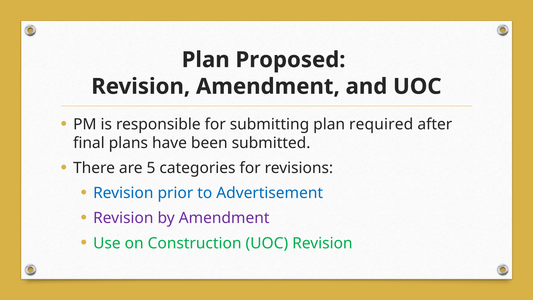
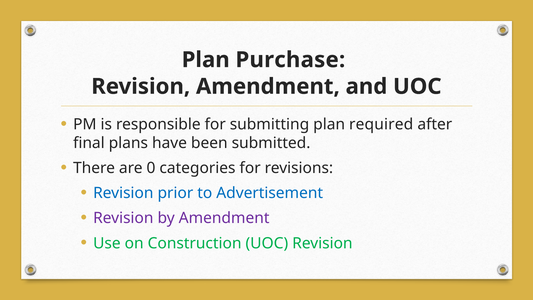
Proposed: Proposed -> Purchase (290, 60)
5: 5 -> 0 (151, 168)
